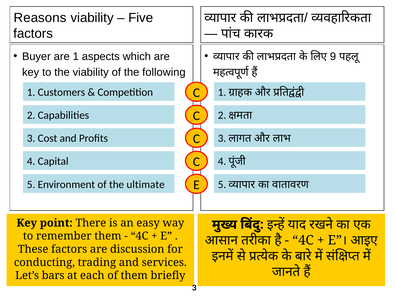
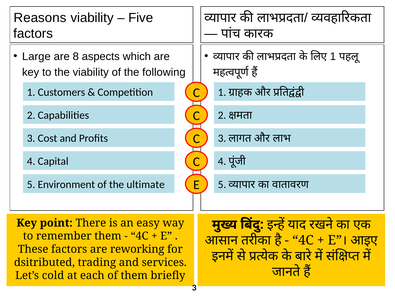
Buyer: Buyer -> Large (36, 56)
are 1: 1 -> 8 (76, 56)
9: 9 -> 1 (333, 56)
discussion: discussion -> reworking (137, 249)
conducting: conducting -> dsitributed (44, 263)
bars: bars -> cold (53, 276)
